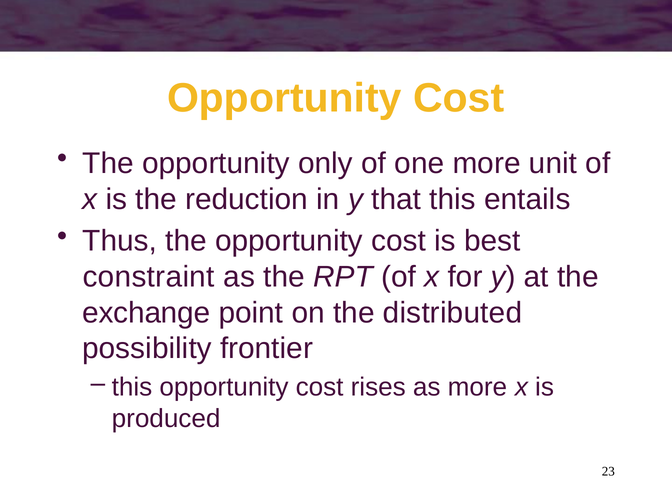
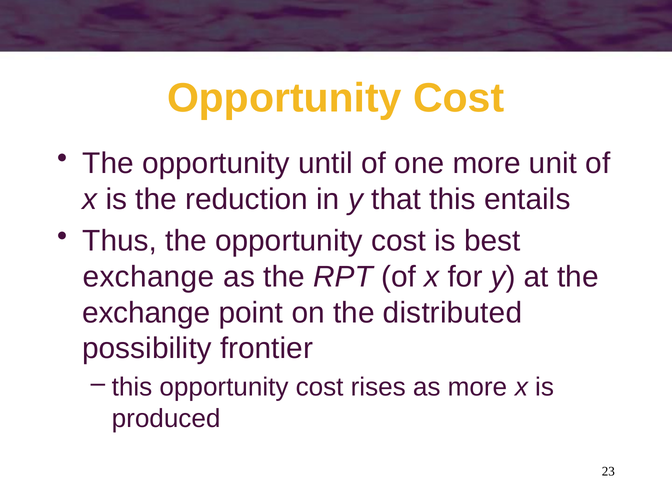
only: only -> until (325, 163)
constraint: constraint -> exchange (149, 277)
